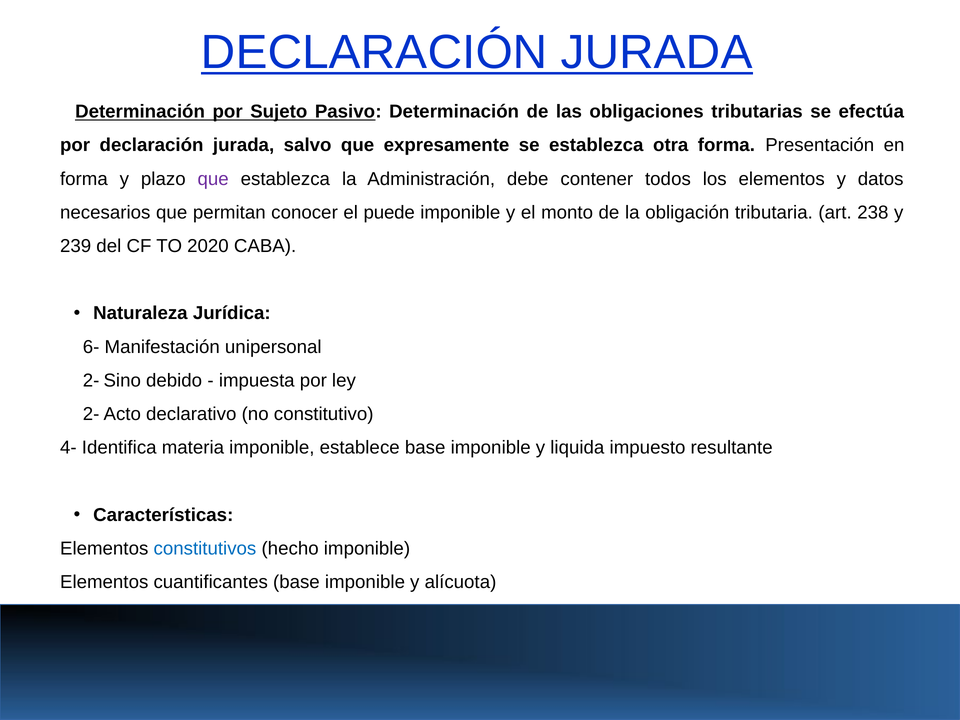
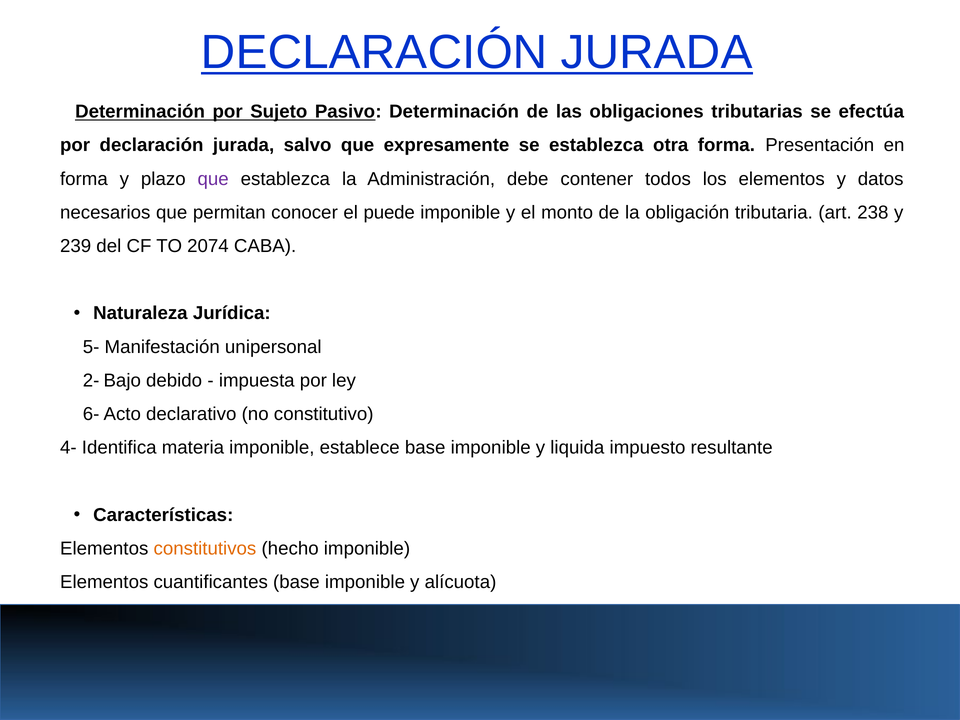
2020: 2020 -> 2074 (208, 246)
6-: 6- -> 5- (91, 347)
Sino: Sino -> Bajo (122, 381)
2-: 2- -> 6- (91, 414)
constitutivos colour: blue -> orange (205, 549)
